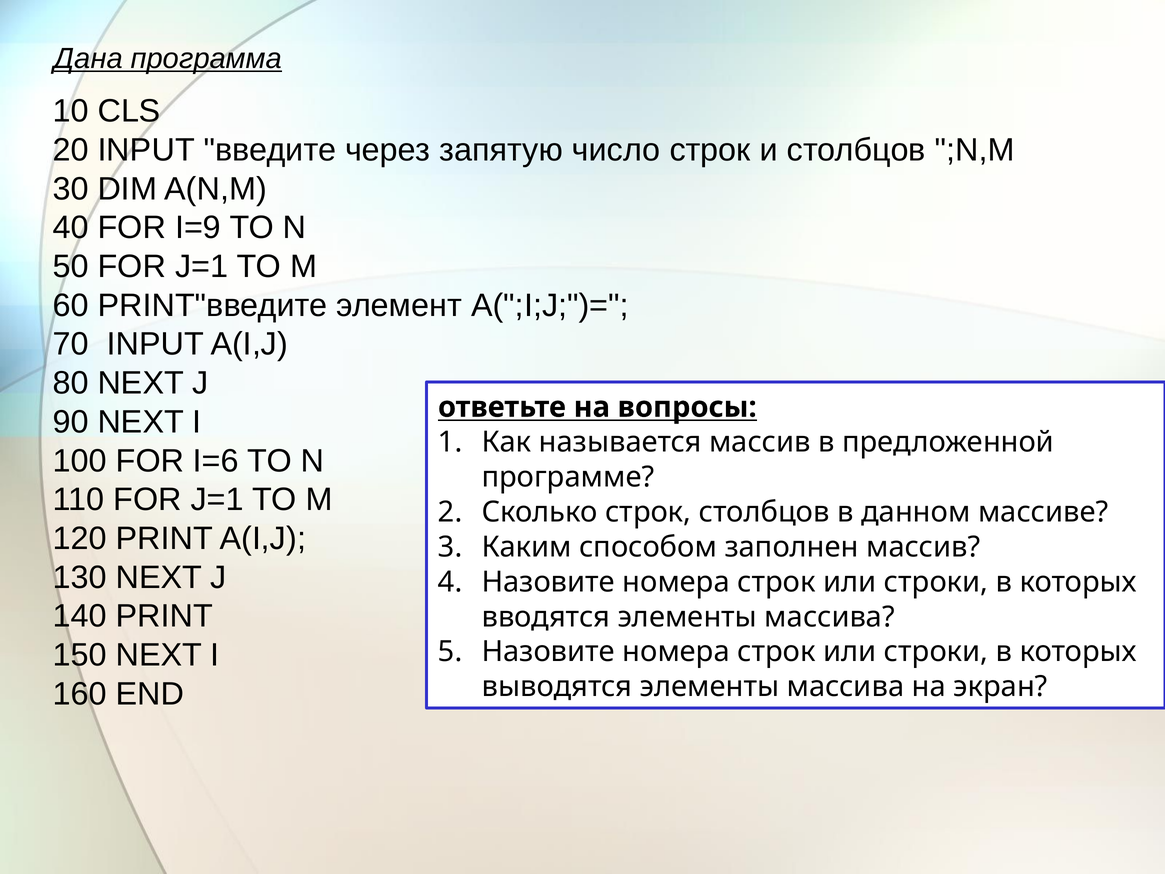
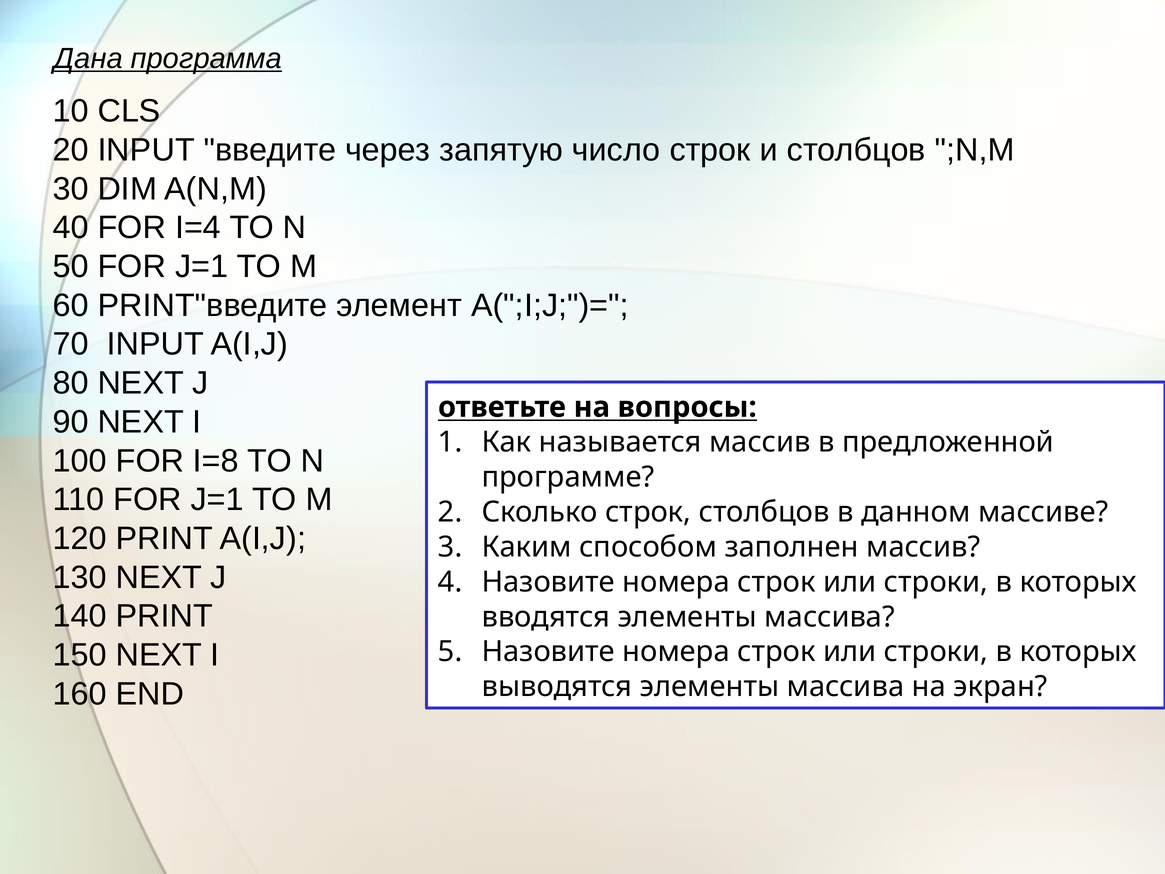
I=9: I=9 -> I=4 (198, 228)
I=6: I=6 -> I=8 (216, 461)
